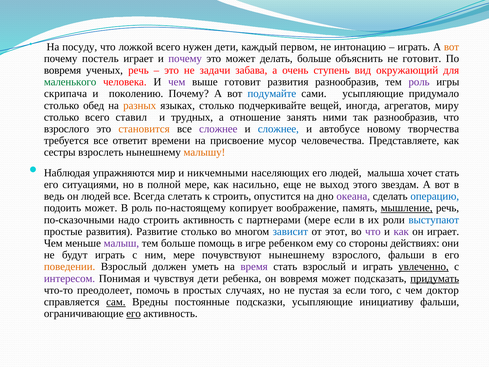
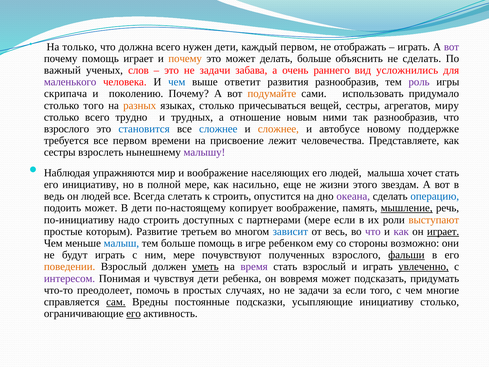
посуду: посуду -> только (80, 47)
ложкой: ложкой -> должна (136, 47)
интонацию: интонацию -> отображать (360, 47)
вот colour: orange -> purple (452, 47)
почему постель: постель -> помощь (100, 58)
почему colour: purple -> orange (185, 58)
не готовит: готовит -> сделать (422, 58)
вовремя: вовремя -> важный (62, 70)
ученых речь: речь -> слов (138, 70)
ступень: ступень -> раннего (332, 70)
окружающий: окружающий -> усложнились (407, 70)
маленького colour: green -> purple (70, 82)
чем colour: purple -> blue (177, 82)
выше готовит: готовит -> ответит (243, 82)
подумайте colour: blue -> orange (272, 94)
сами усыпляющие: усыпляющие -> использовать (373, 94)
столько обед: обед -> того (94, 105)
подчеркивайте: подчеркивайте -> причесываться (272, 105)
вещей иногда: иногда -> сестры (363, 105)
ставил: ставил -> трудно (131, 117)
занять: занять -> новым (302, 117)
становится colour: orange -> blue (144, 129)
сложнее colour: purple -> blue (218, 129)
сложнее colour: blue -> orange (278, 129)
творчества: творчества -> поддержке (434, 129)
все ответит: ответит -> первом (130, 141)
мусор: мусор -> лежит (282, 141)
малышу colour: orange -> purple (204, 152)
и никчемными: никчемными -> воображение (218, 173)
его ситуациями: ситуациями -> инициативу (91, 184)
выход: выход -> жизни (334, 184)
В роль: роль -> дети (142, 208)
по-сказочными: по-сказочными -> по-инициативу (79, 220)
строить активность: активность -> доступных (209, 220)
выступают colour: blue -> orange (434, 220)
простые развития: развития -> которым (109, 231)
Развитие столько: столько -> третьем (199, 231)
этот: этот -> весь (336, 231)
играет underline: none -> present (443, 231)
малыш colour: purple -> blue (121, 243)
действиях: действиях -> возможно (415, 243)
почувствуют нынешнему: нынешнему -> полученных (297, 255)
фальши underline: none -> present (406, 255)
уметь underline: none -> present (205, 267)
придумать underline: present -> none (435, 278)
но не пустая: пустая -> задачи (314, 290)
доктор: доктор -> многие (443, 290)
инициативу фальши: фальши -> столько (440, 302)
